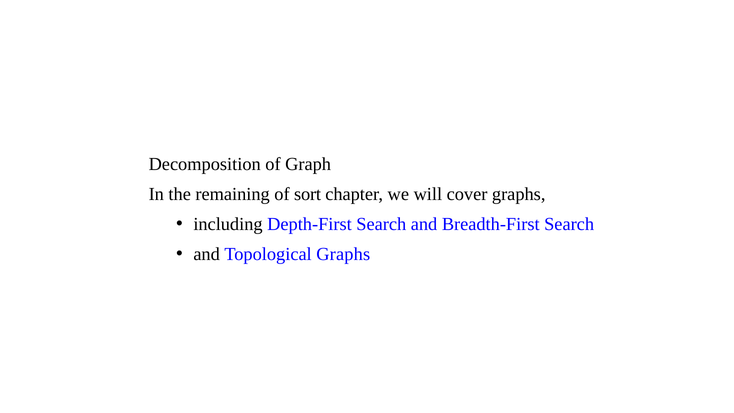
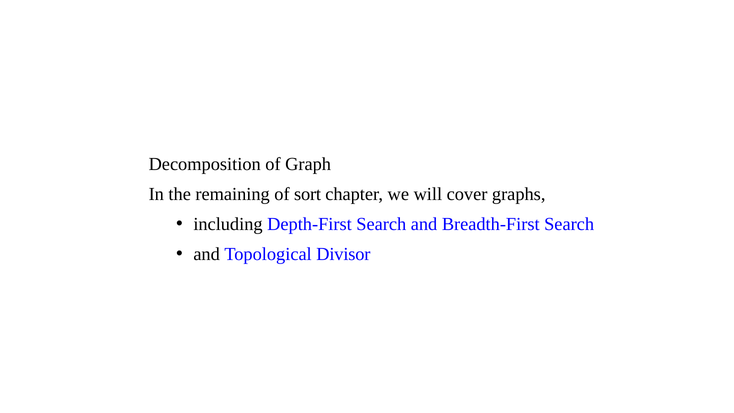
Topological Graphs: Graphs -> Divisor (343, 254)
